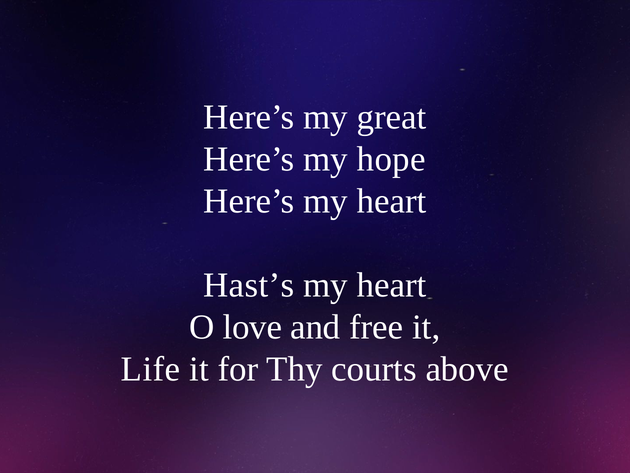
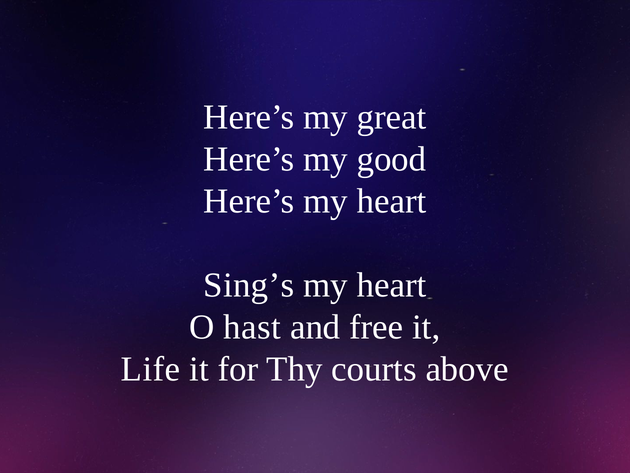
hope: hope -> good (392, 159)
Hast’s: Hast’s -> Sing’s (249, 285)
love: love -> hast (252, 327)
